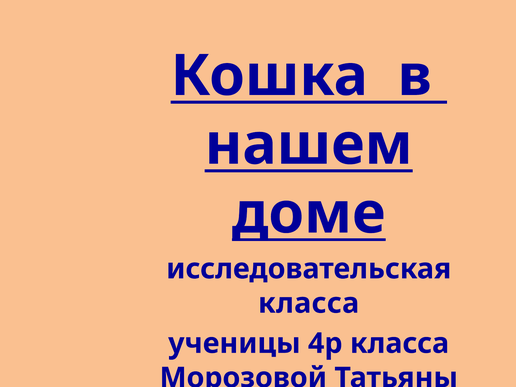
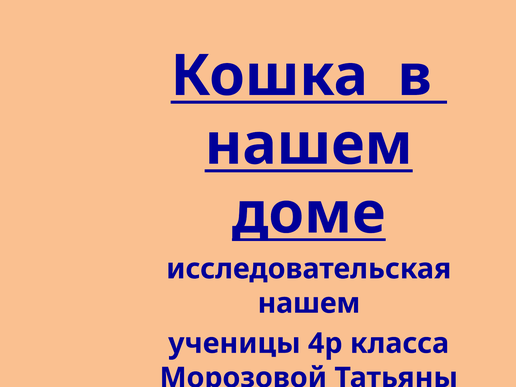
класса: класса -> нашем (309, 303)
